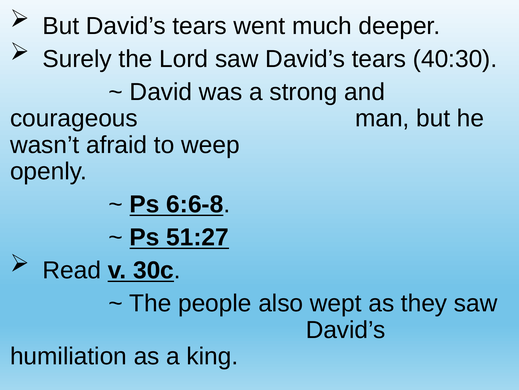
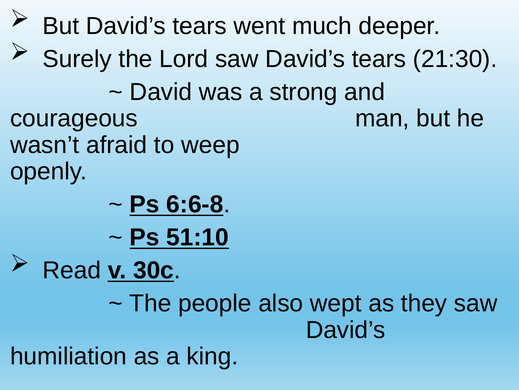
40:30: 40:30 -> 21:30 (455, 59)
51:27: 51:27 -> 51:10 (198, 237)
